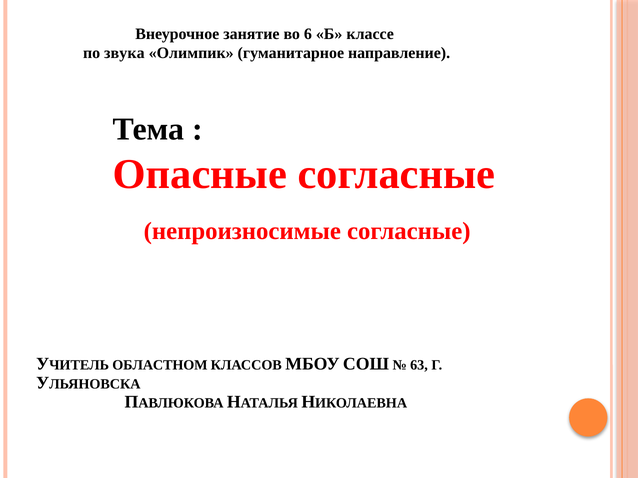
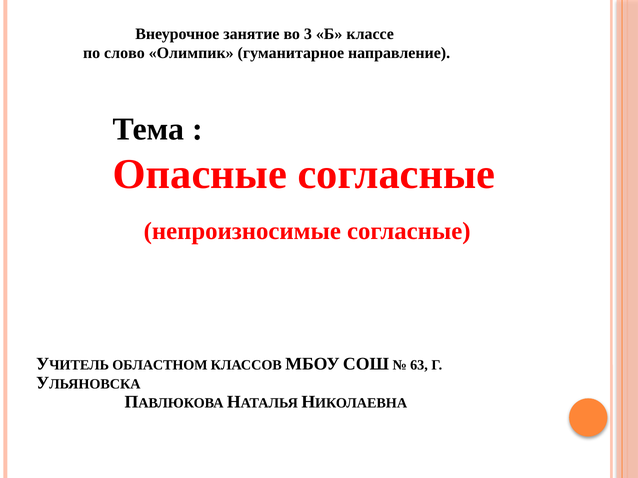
6: 6 -> 3 (308, 34)
звука: звука -> слово (124, 53)
